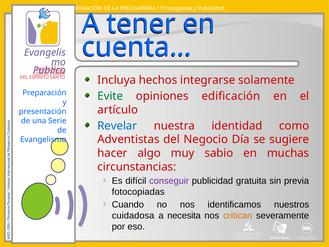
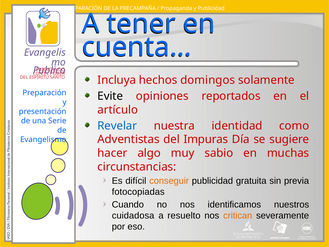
integrarse: integrarse -> domingos (208, 80)
Evite colour: green -> black (110, 96)
edificación: edificación -> reportados (231, 96)
Negocio: Negocio -> Impuras (206, 139)
conseguir colour: purple -> orange (169, 181)
necesita: necesita -> resuelto (184, 215)
